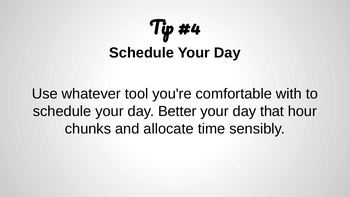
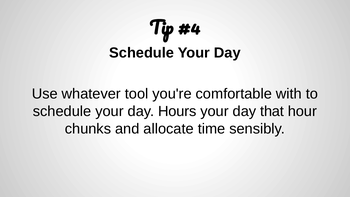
Better: Better -> Hours (177, 111)
